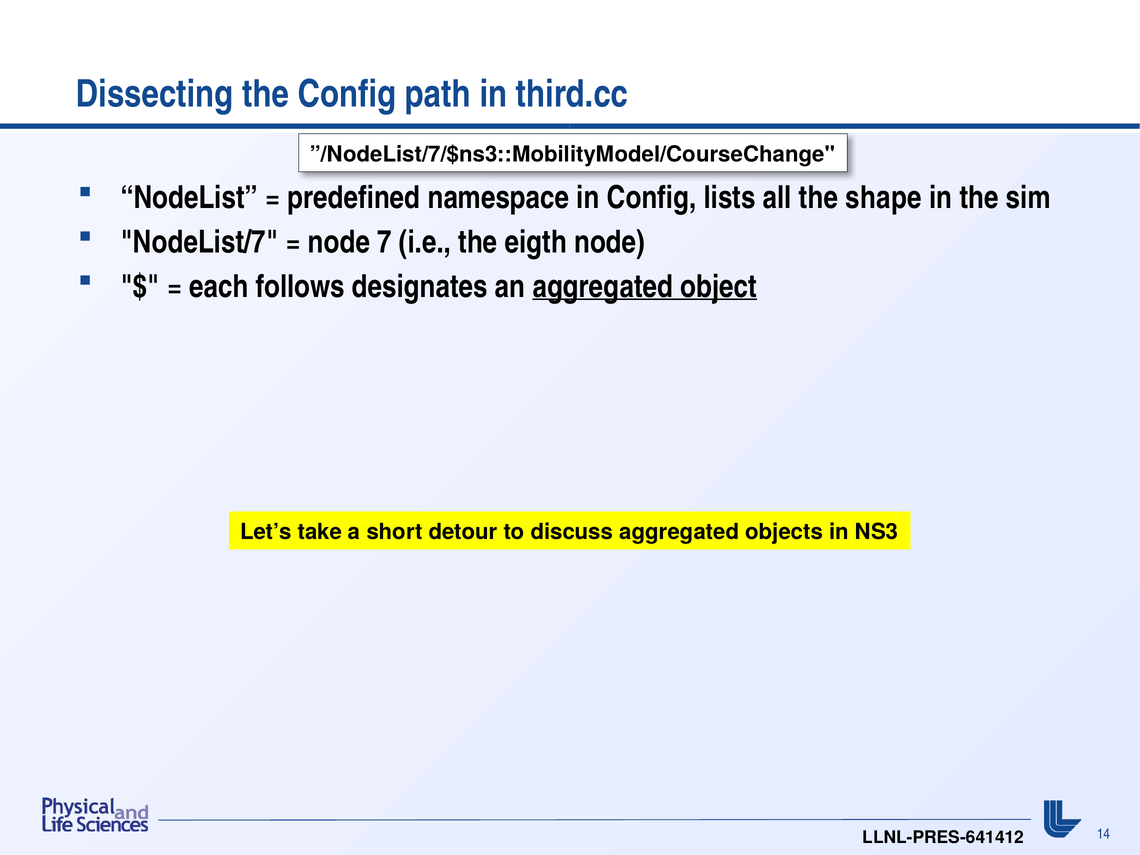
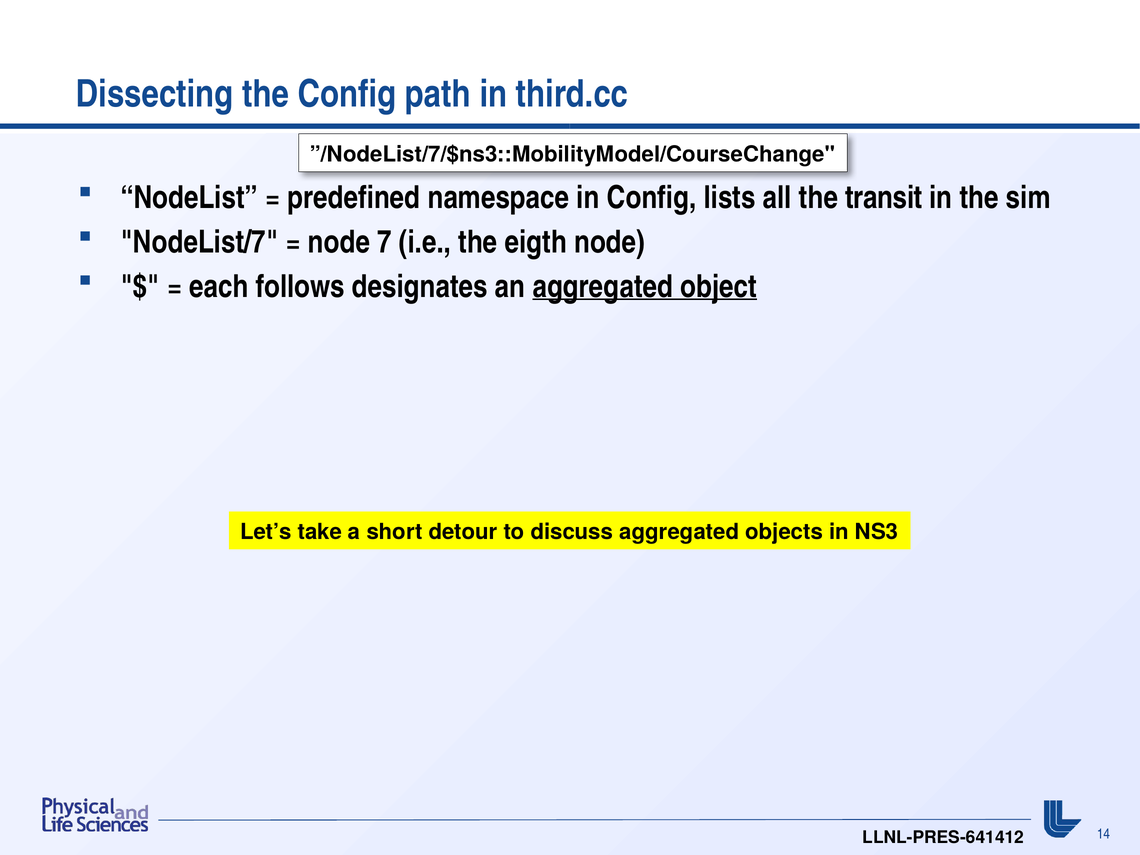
shape: shape -> transit (884, 198)
